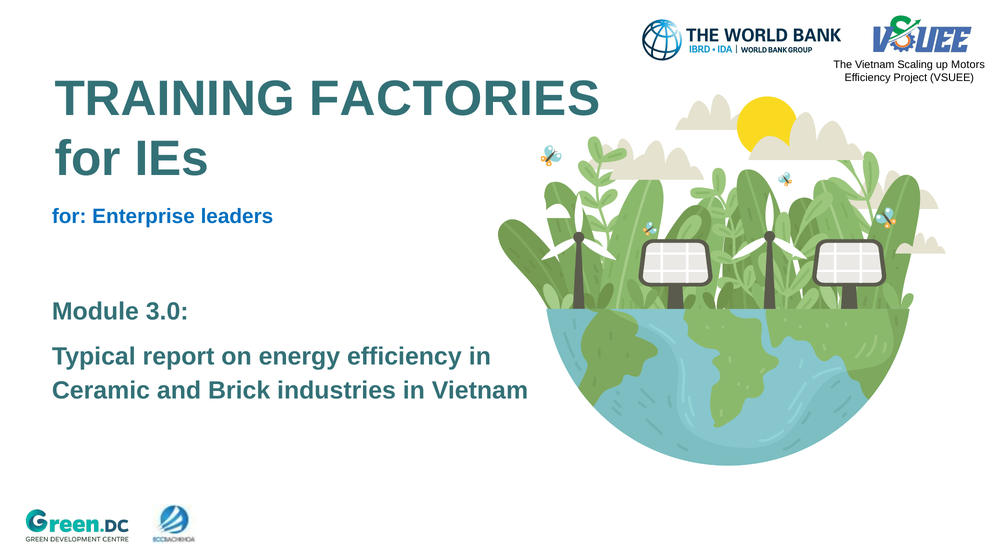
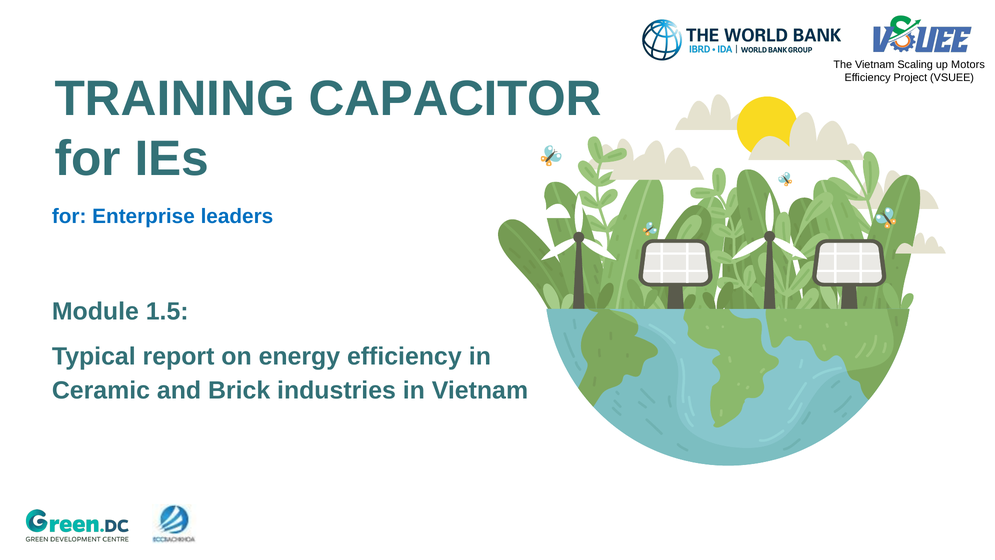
FACTORIES: FACTORIES -> CAPACITOR (455, 99)
3.0: 3.0 -> 1.5 (167, 311)
